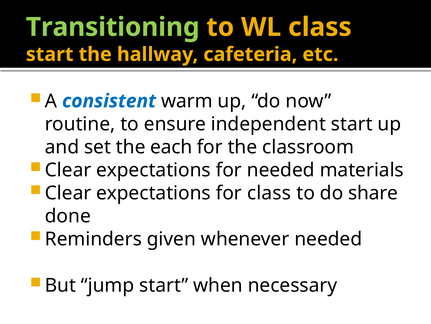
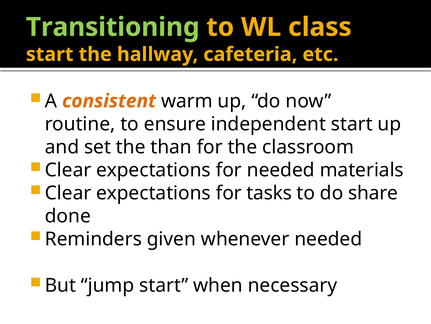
consistent colour: blue -> orange (109, 101)
each: each -> than (171, 147)
for class: class -> tasks (269, 193)
